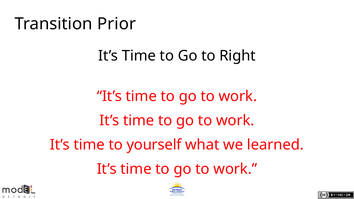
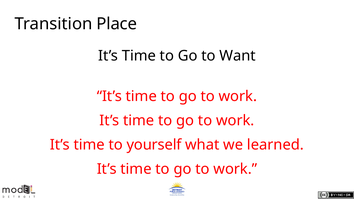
Prior: Prior -> Place (117, 24)
Right: Right -> Want (238, 56)
